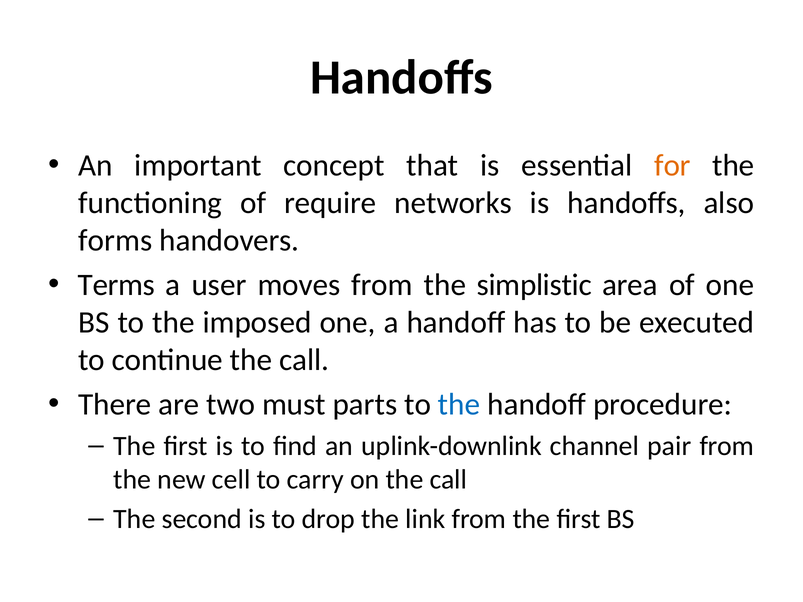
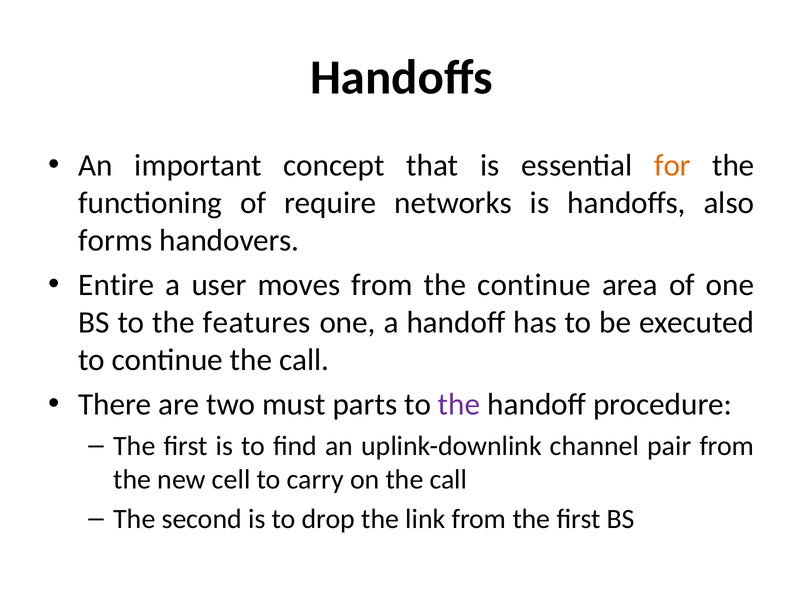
Terms: Terms -> Entire (116, 285)
the simplistic: simplistic -> continue (534, 285)
imposed: imposed -> features (257, 323)
the colour: blue -> purple (459, 405)
